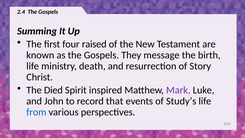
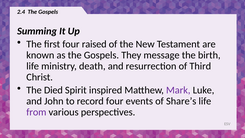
Story: Story -> Third (200, 66)
record that: that -> four (115, 101)
Study’s: Study’s -> Share’s (181, 101)
from colour: blue -> purple (36, 112)
